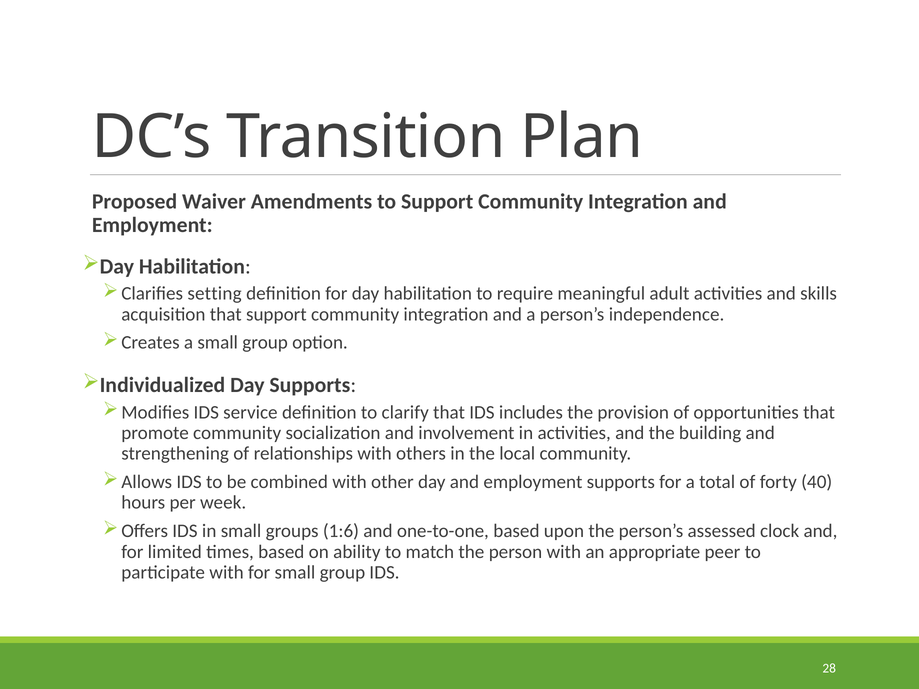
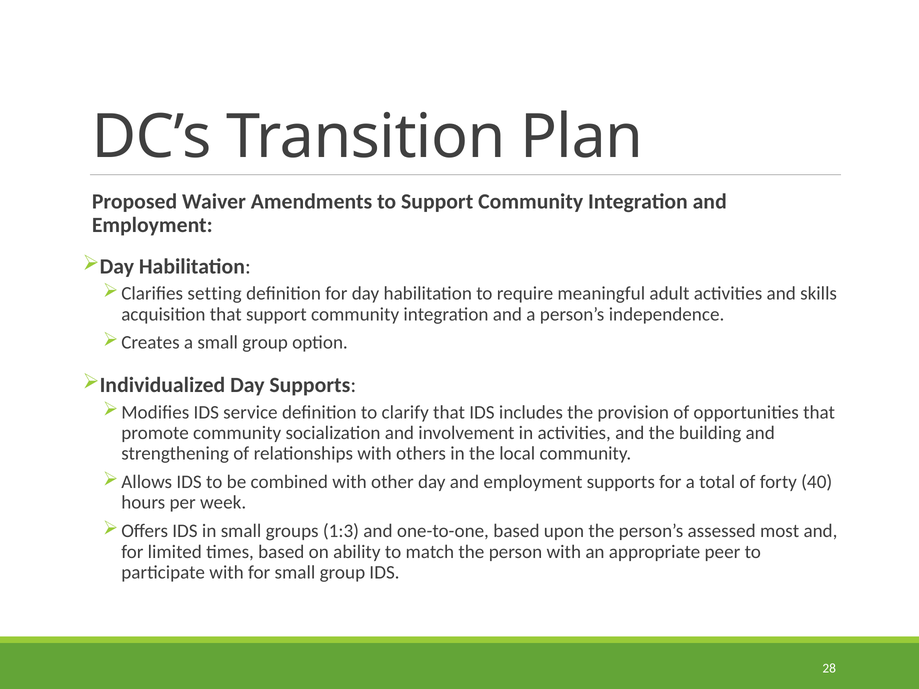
1:6: 1:6 -> 1:3 (341, 531)
clock: clock -> most (780, 531)
